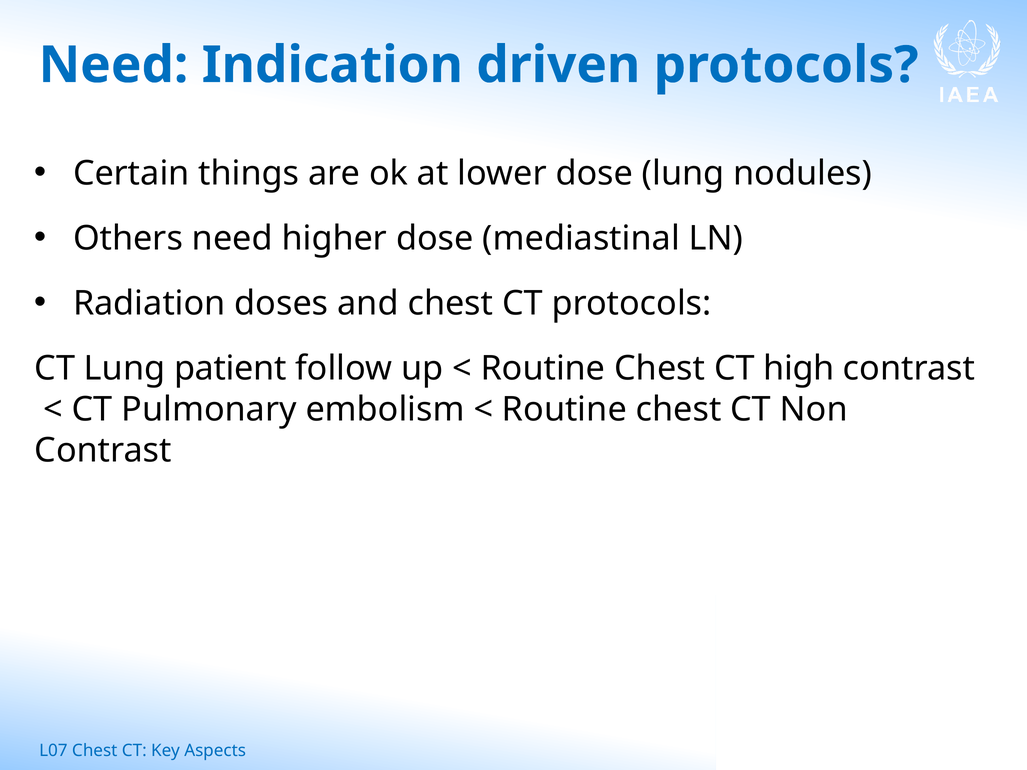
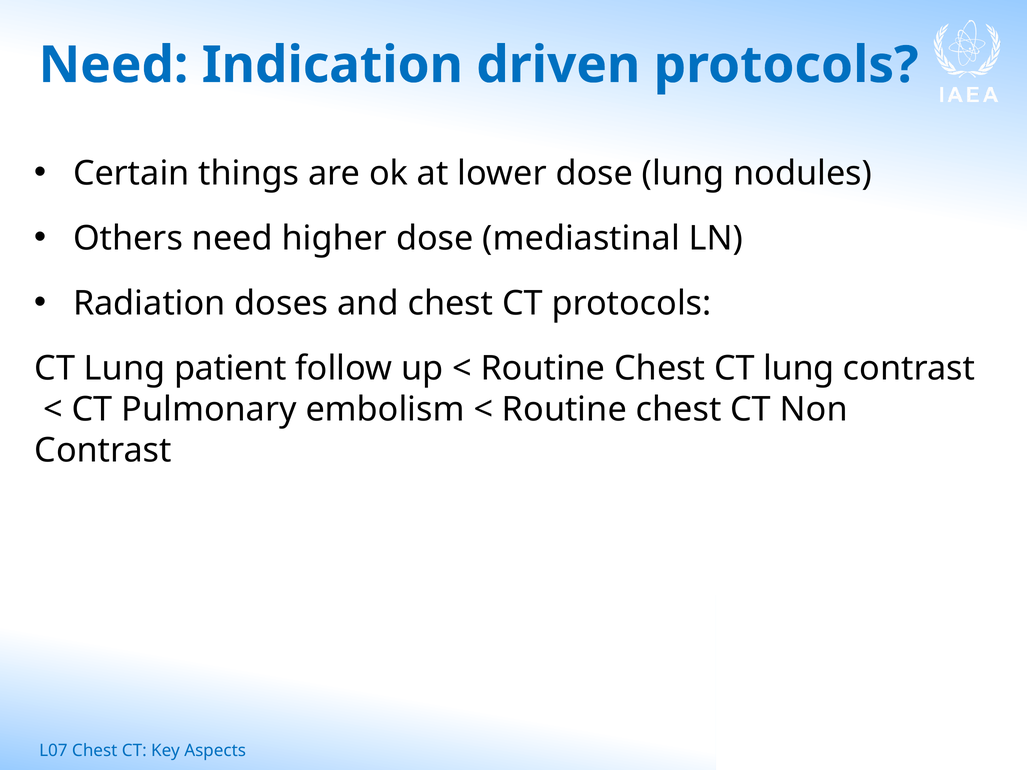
Chest CT high: high -> lung (799, 369)
